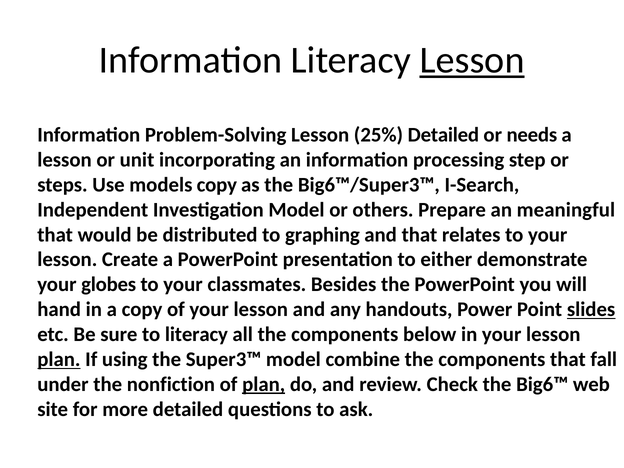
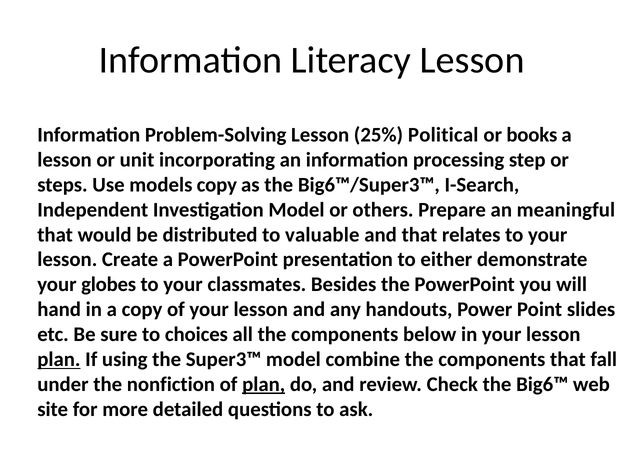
Lesson underline: present -> none (472, 60)
25% Detailed: Detailed -> Political (443, 135)
needs: needs -> books (532, 135)
graphing: graphing -> valuable (322, 235)
slides underline: present -> none (591, 310)
to literacy: literacy -> choices (196, 334)
